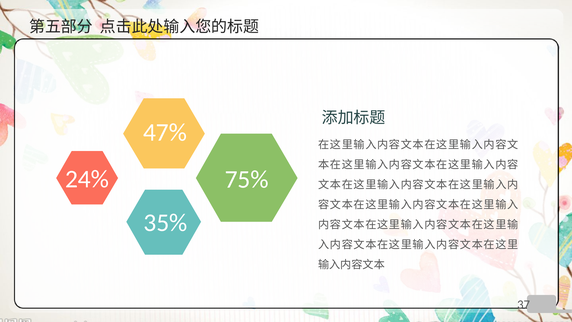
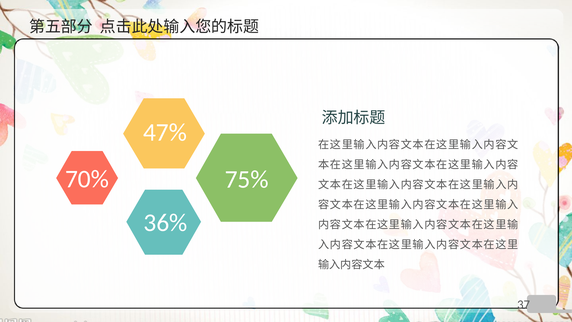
24%: 24% -> 70% (87, 179)
35%: 35% -> 36% (165, 223)
